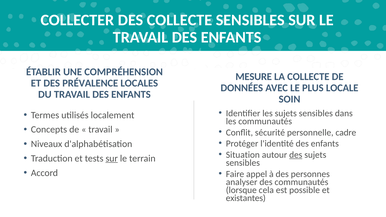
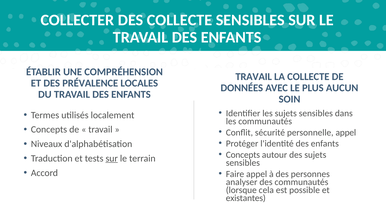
MESURE: MESURE -> TRAVAIL (254, 77)
LOCALE: LOCALE -> AUCUN (342, 88)
personnelle cadre: cadre -> appel (346, 133)
Situation: Situation -> Concepts (243, 155)
des underline: present -> none (296, 155)
